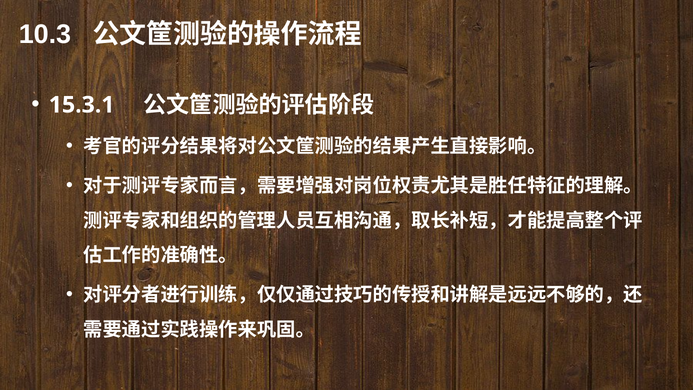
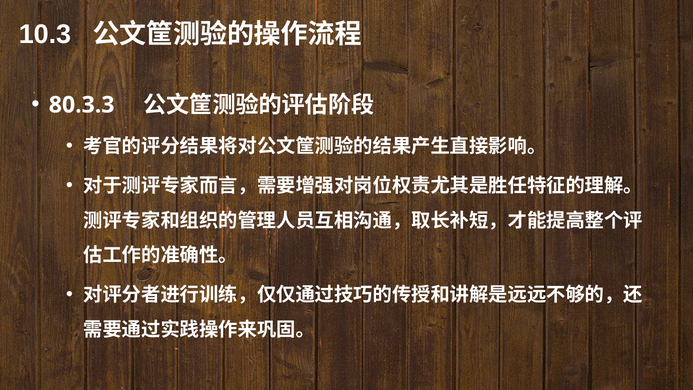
15.3.1: 15.3.1 -> 80.3.3 (82, 105)
